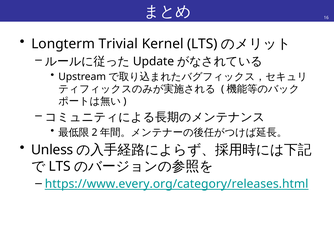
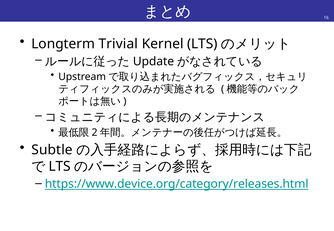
Unless: Unless -> Subtle (52, 150)
https://www.every.org/category/releases.html: https://www.every.org/category/releases.html -> https://www.device.org/category/releases.html (177, 184)
